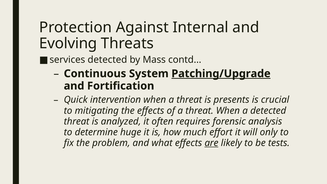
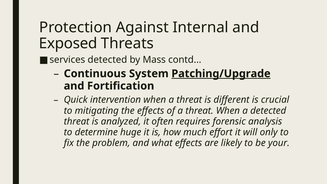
Evolving: Evolving -> Exposed (68, 43)
presents: presents -> different (231, 100)
are underline: present -> none (211, 143)
tests: tests -> your (279, 143)
